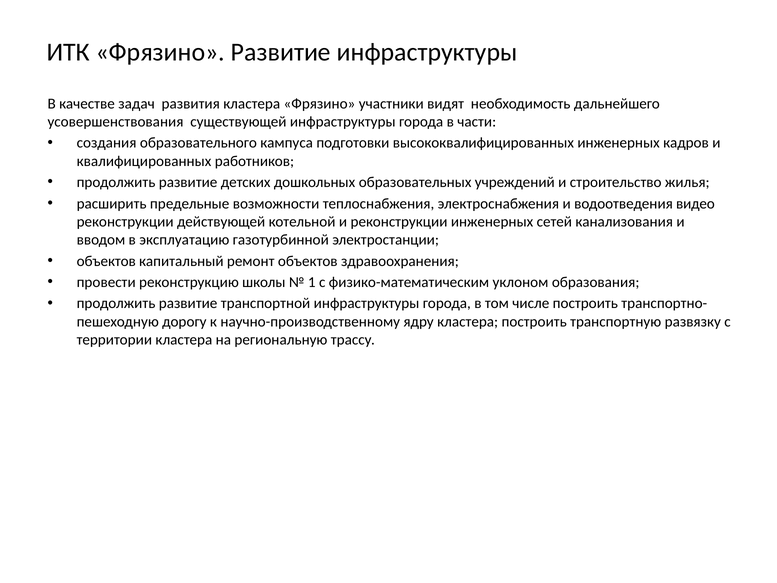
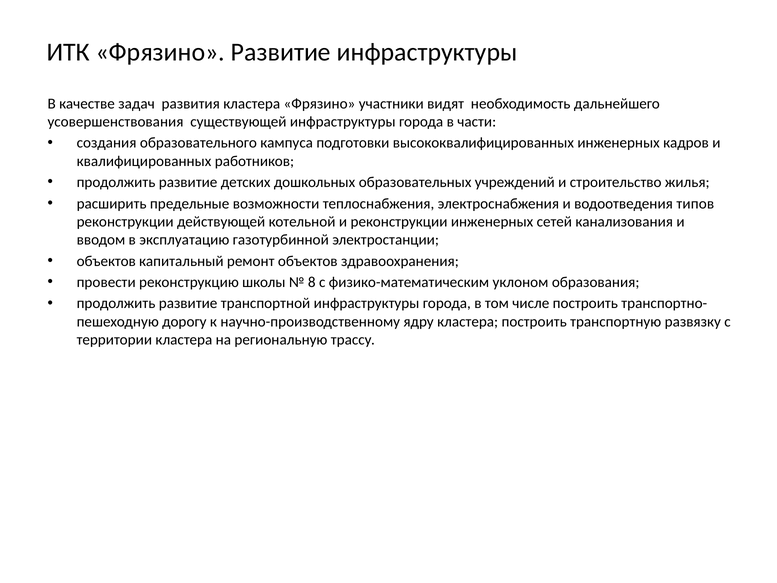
видео: видео -> типов (695, 203)
1: 1 -> 8 (312, 282)
